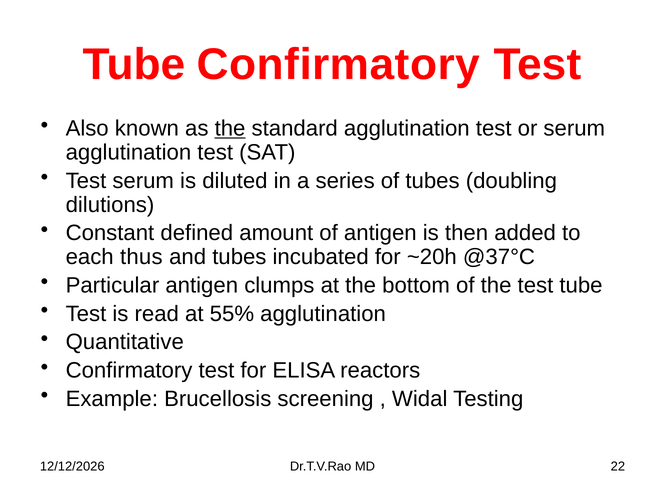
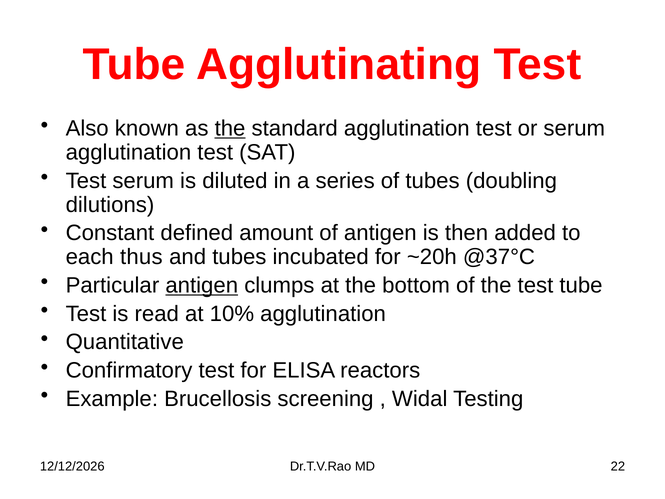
Tube Confirmatory: Confirmatory -> Agglutinating (339, 65)
antigen underline: none -> present (202, 285)
55%: 55% -> 10% (232, 314)
